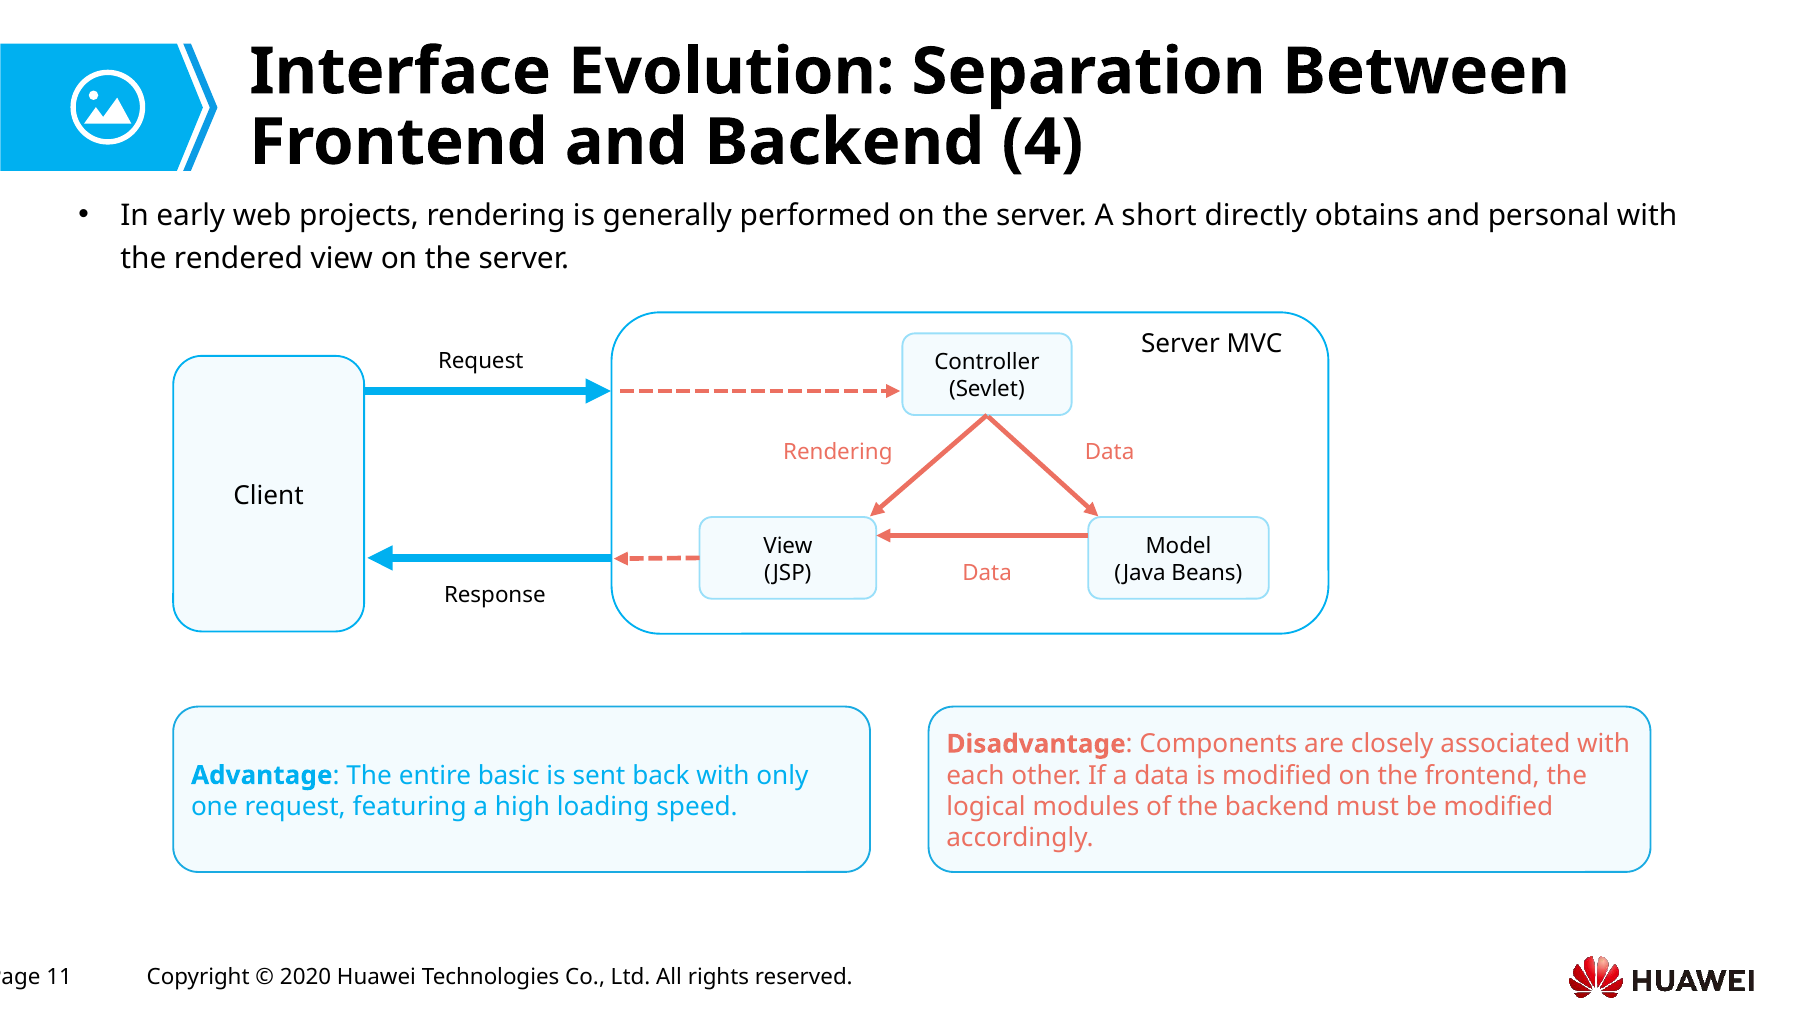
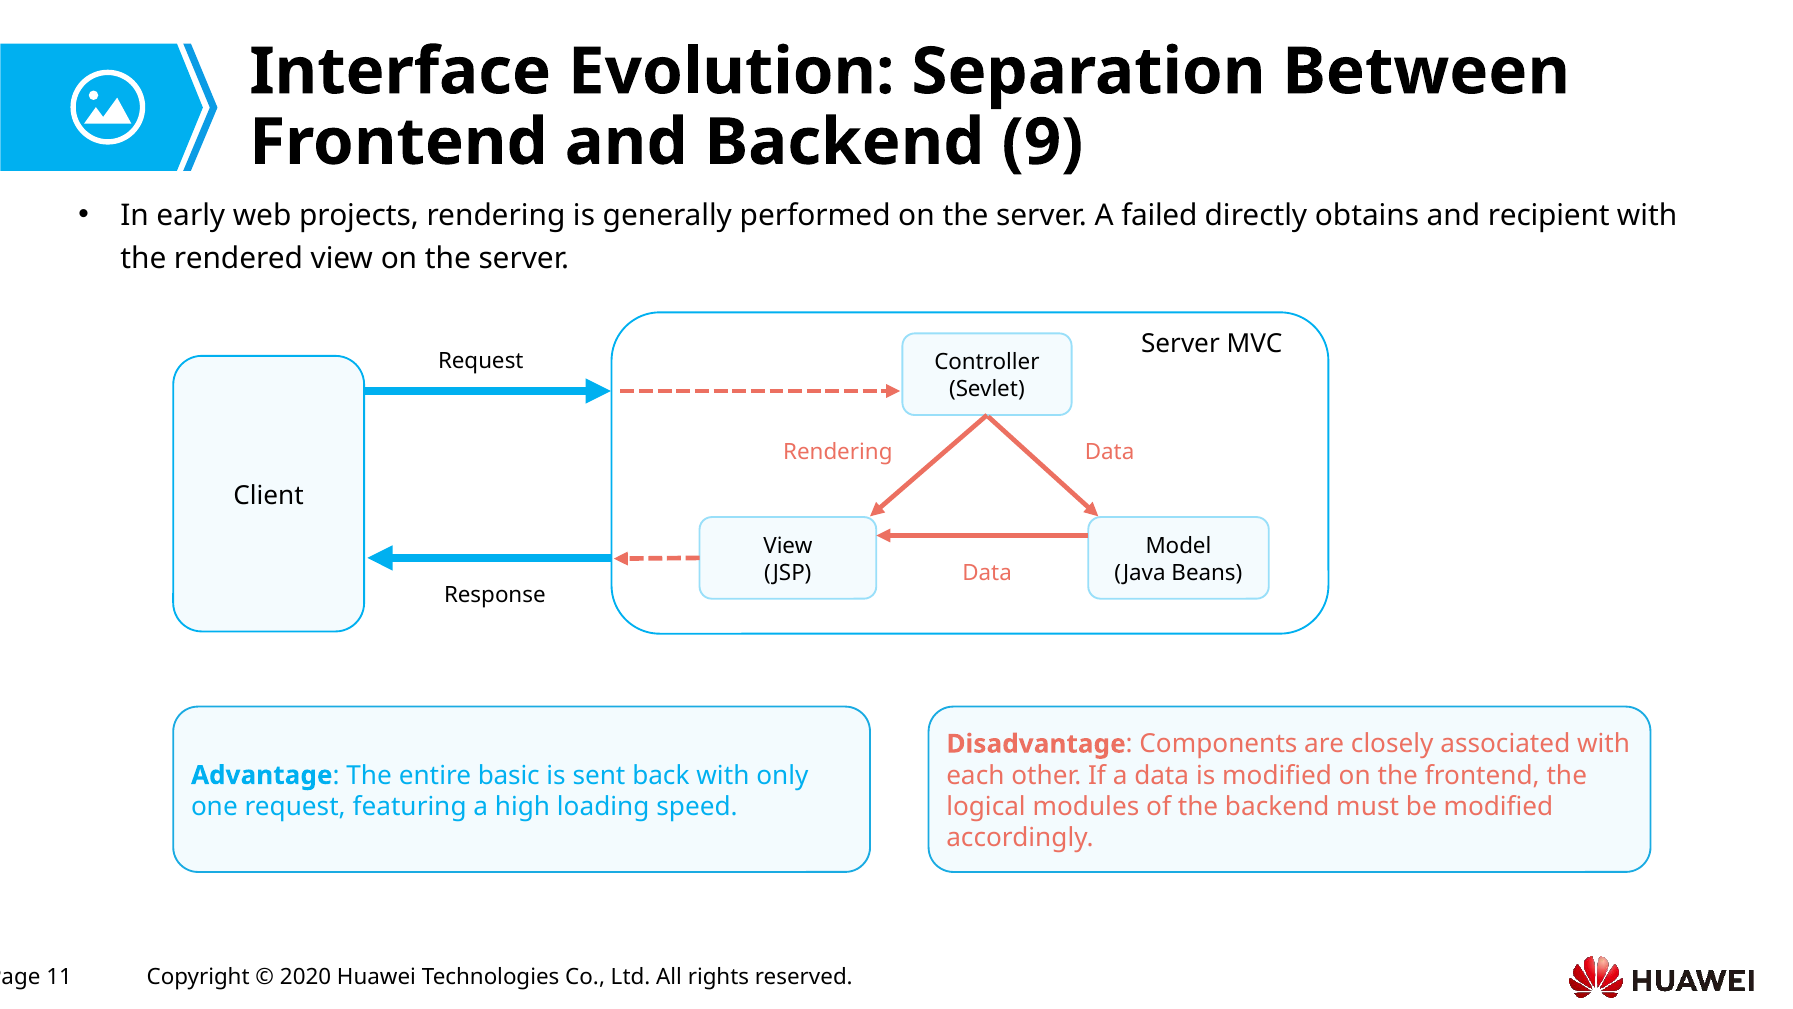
4: 4 -> 9 (1042, 142)
short: short -> failed (1159, 216)
personal: personal -> recipient (1549, 216)
